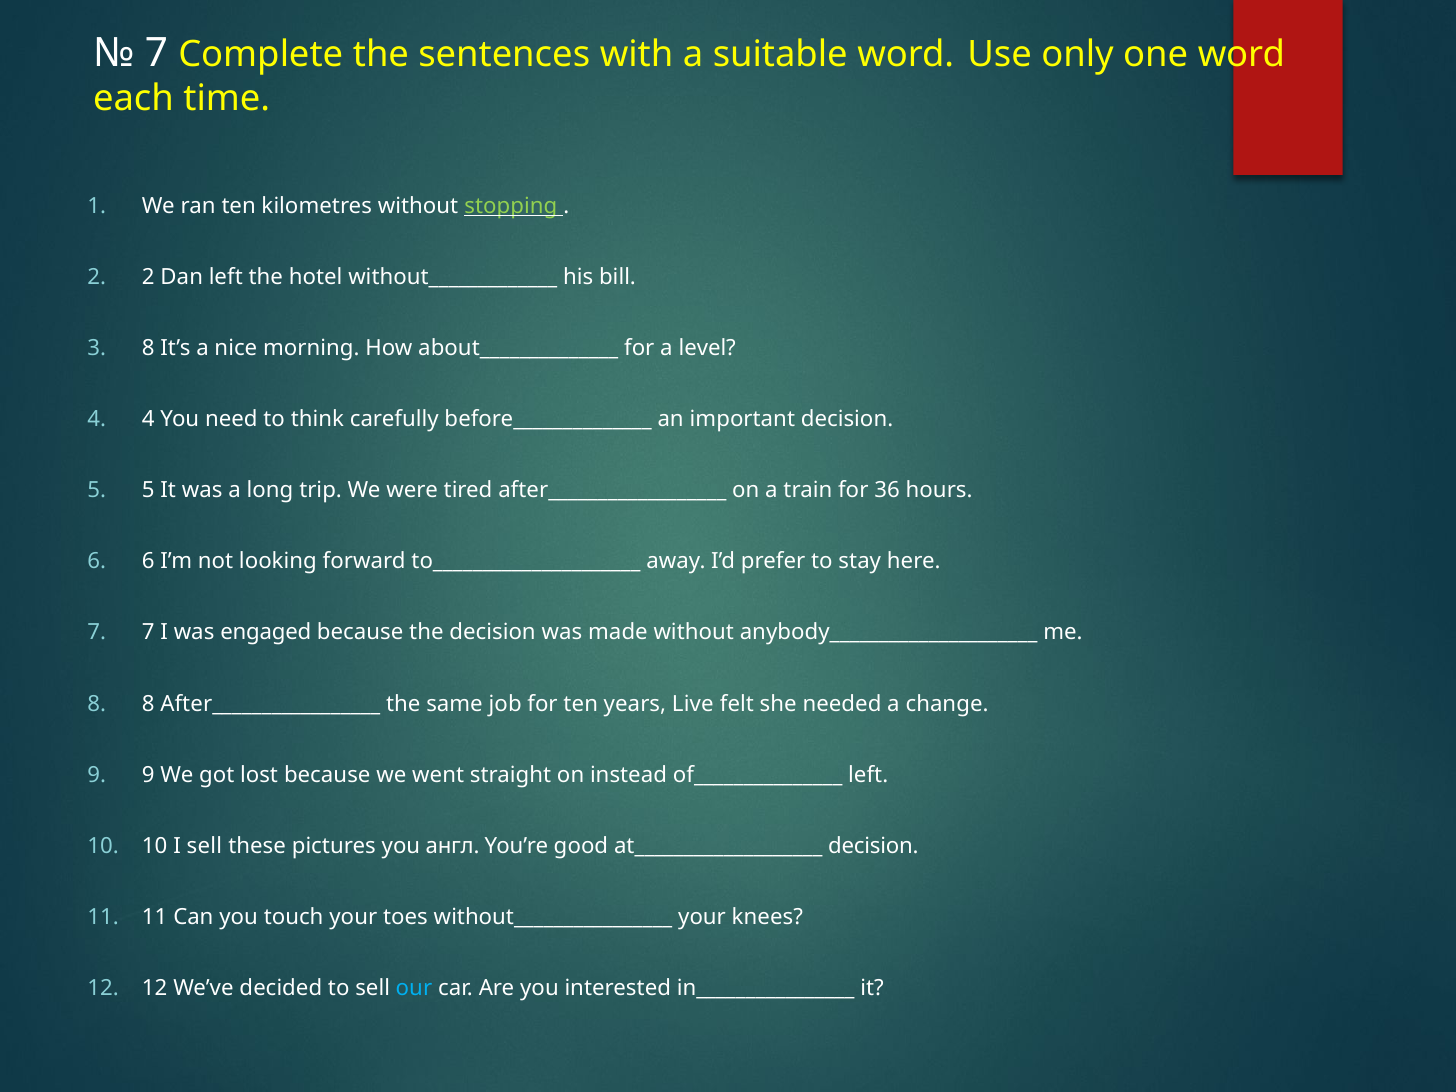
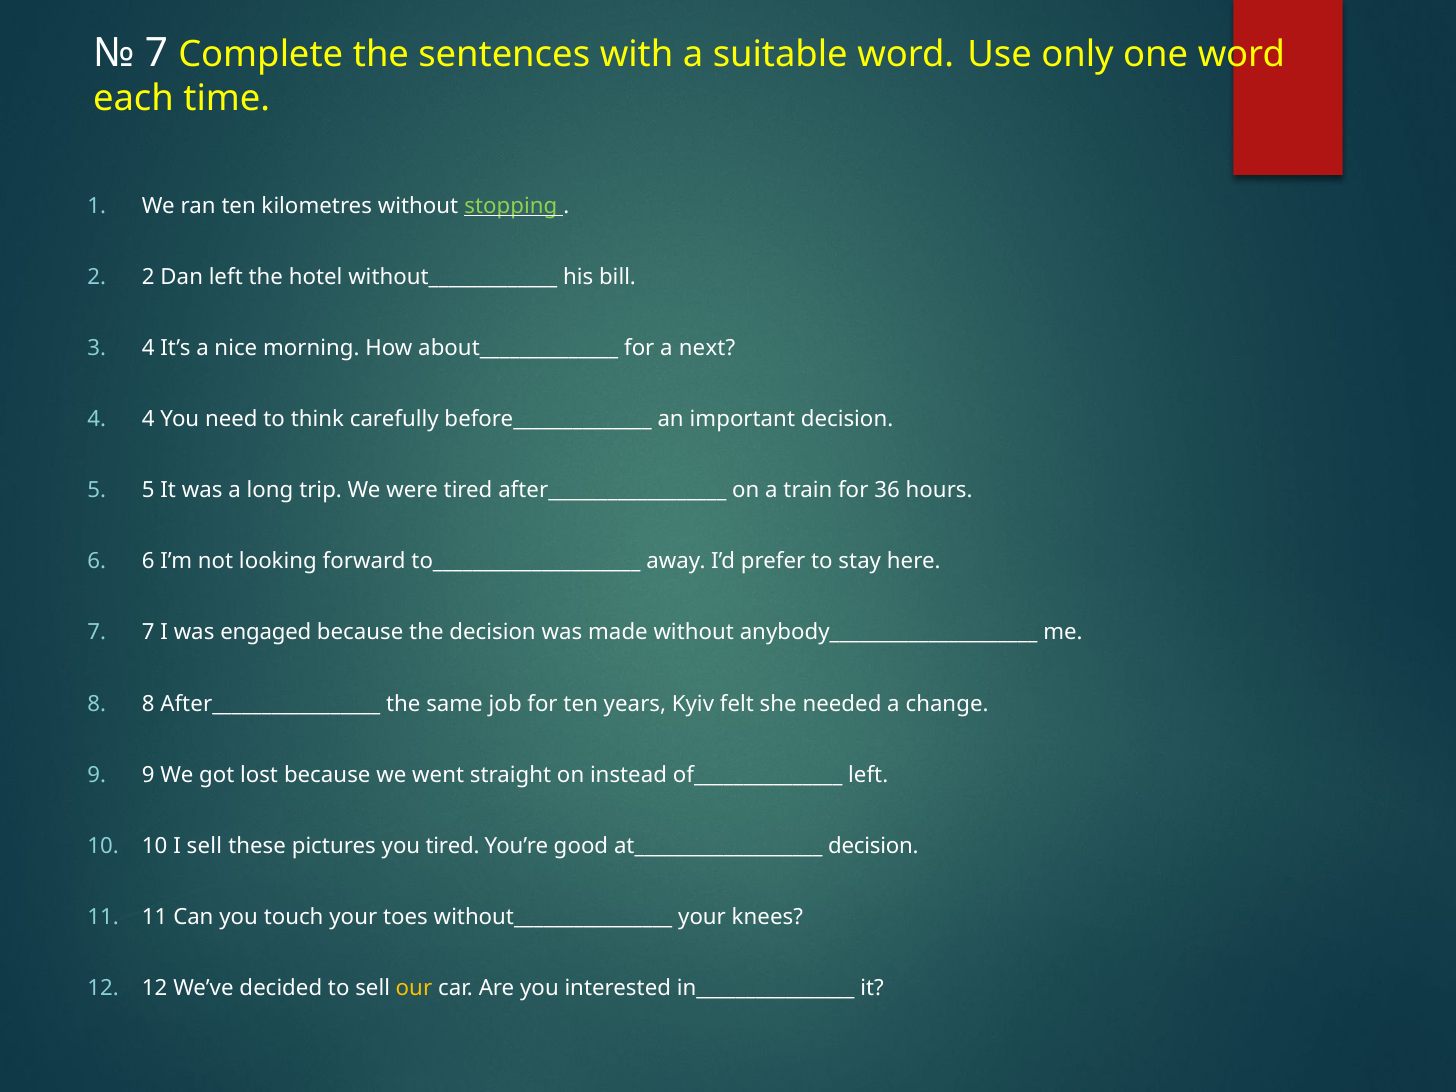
3 8: 8 -> 4 (148, 348)
level: level -> next (707, 348)
Live: Live -> Kyiv (693, 704)
you англ: англ -> tired (453, 846)
our colour: light blue -> yellow (414, 988)
